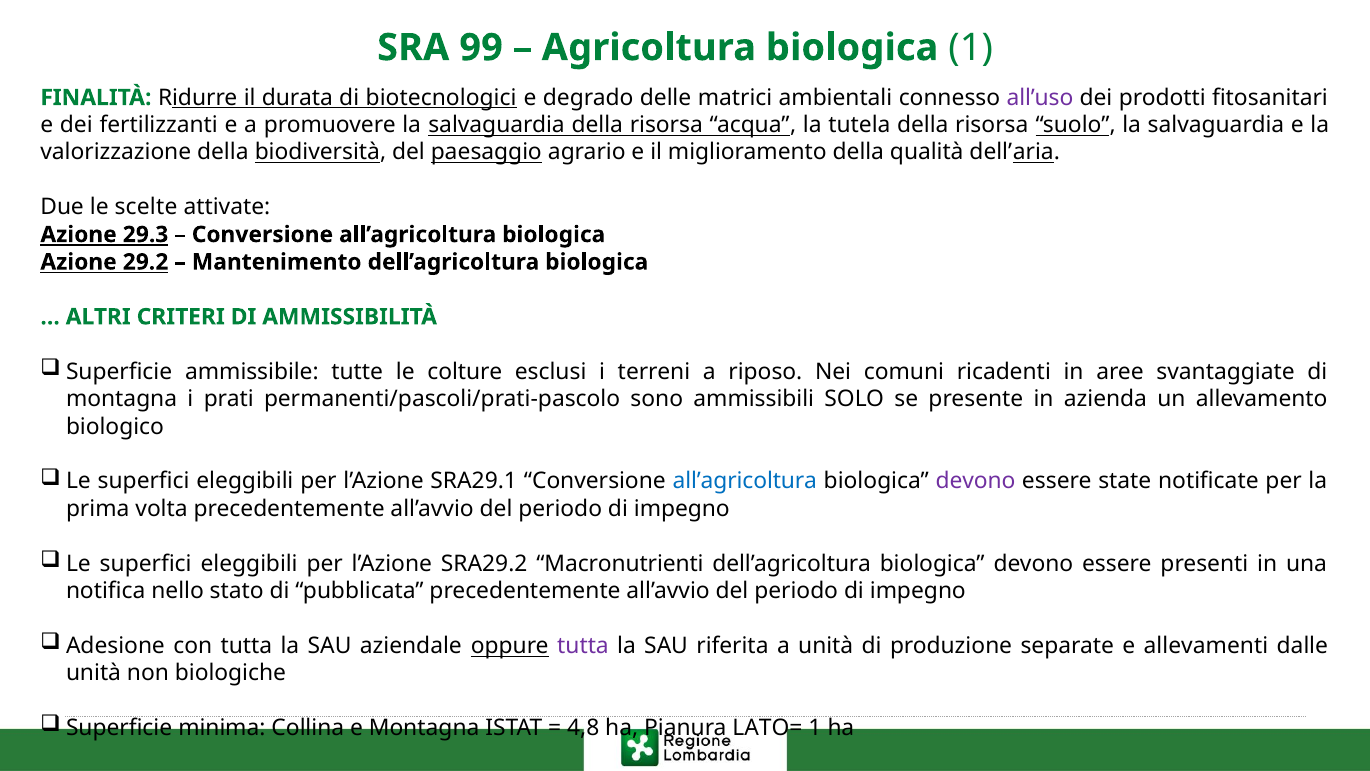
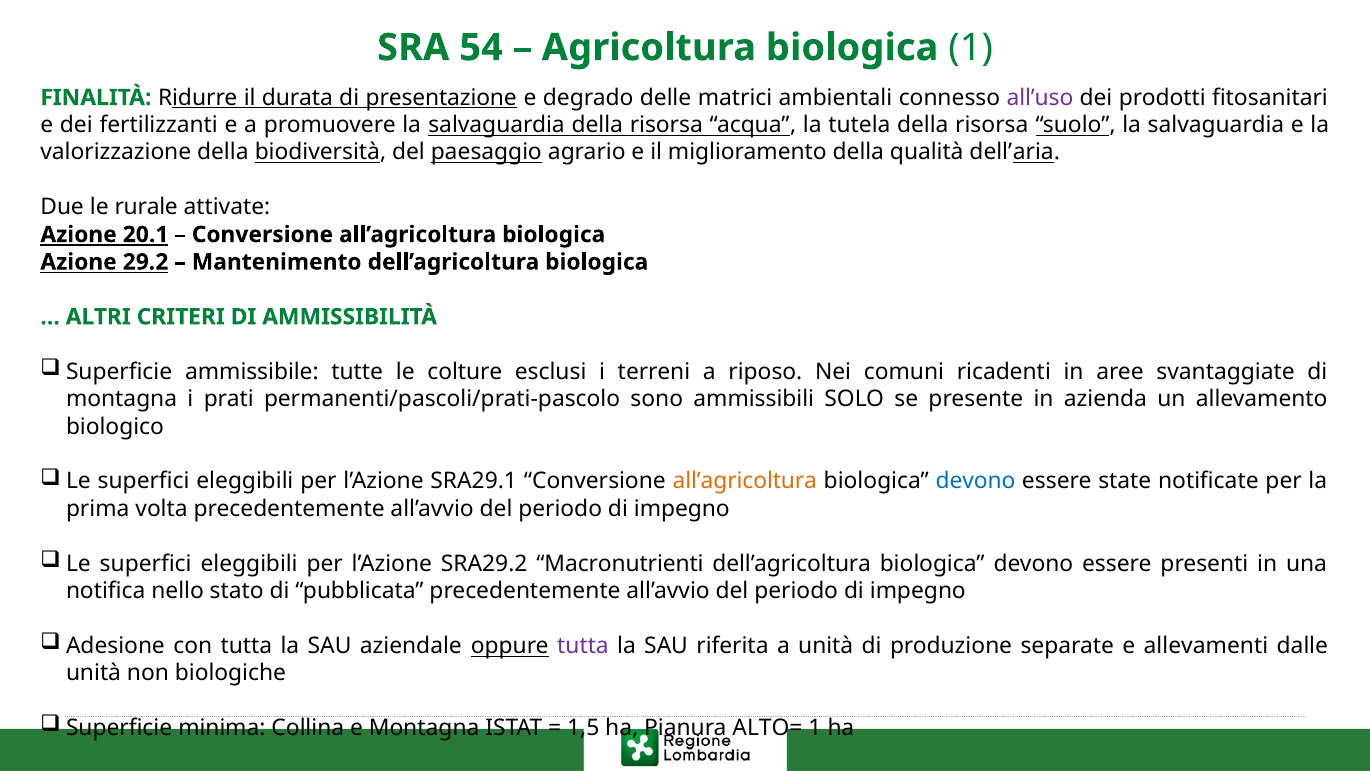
99: 99 -> 54 (481, 48)
biotecnologici: biotecnologici -> presentazione (441, 97)
scelte: scelte -> rurale (146, 207)
29.3: 29.3 -> 20.1 (146, 234)
all’agricoltura colour: blue -> orange (745, 481)
devono colour: purple -> blue (975, 481)
4,8: 4,8 -> 1,5 (583, 728)
LATO=: LATO= -> ALTO= (767, 728)
